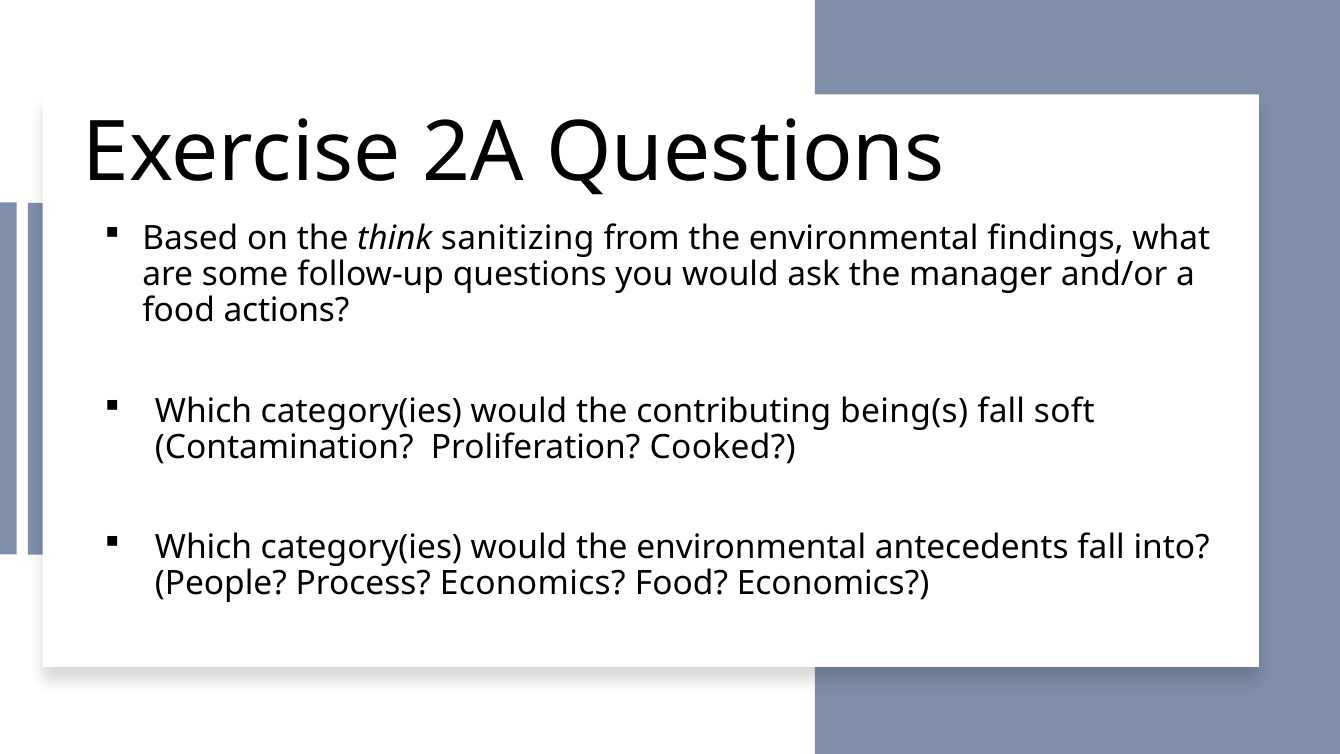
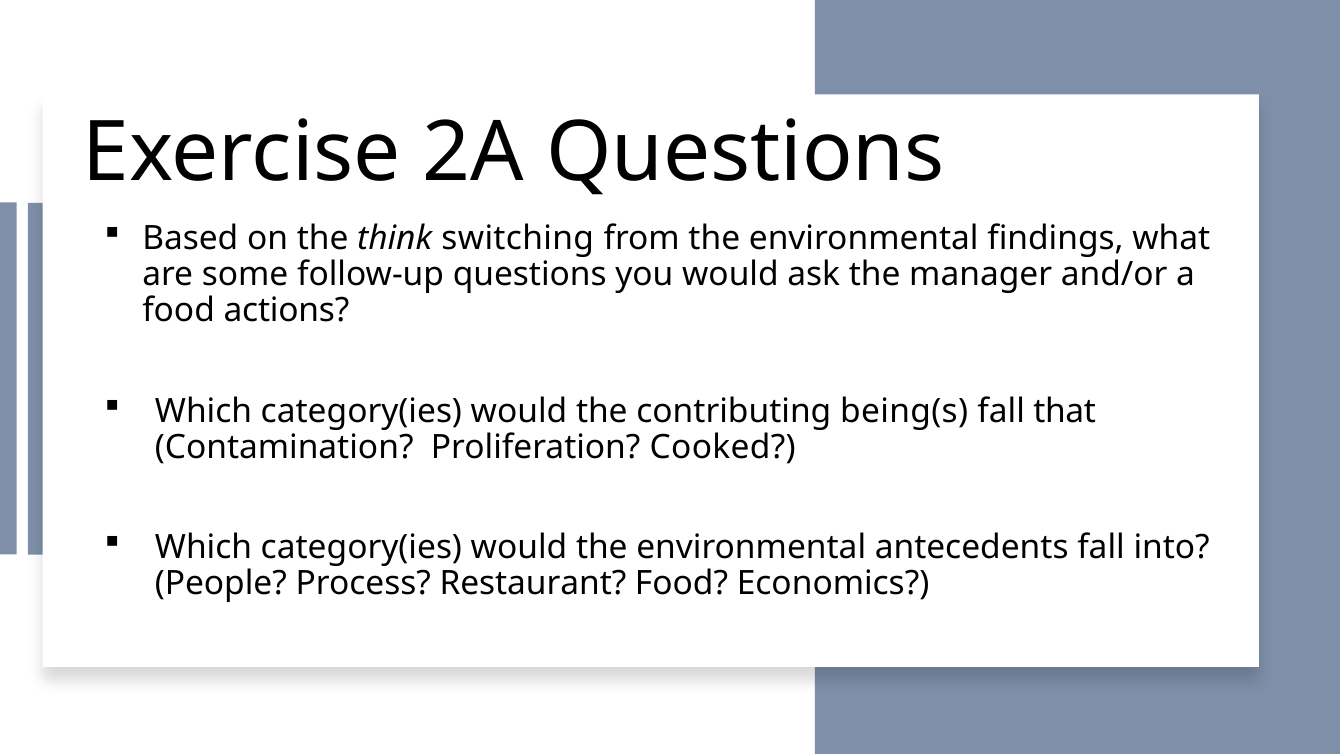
sanitizing: sanitizing -> switching (518, 238)
soft: soft -> that (1065, 411)
Process Economics: Economics -> Restaurant (533, 584)
